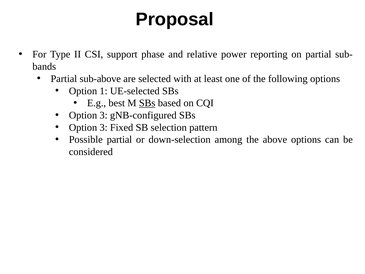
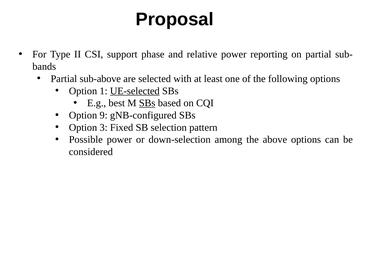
UE-selected underline: none -> present (135, 91)
3: 3 -> 9 (104, 115)
Possible partial: partial -> power (119, 140)
